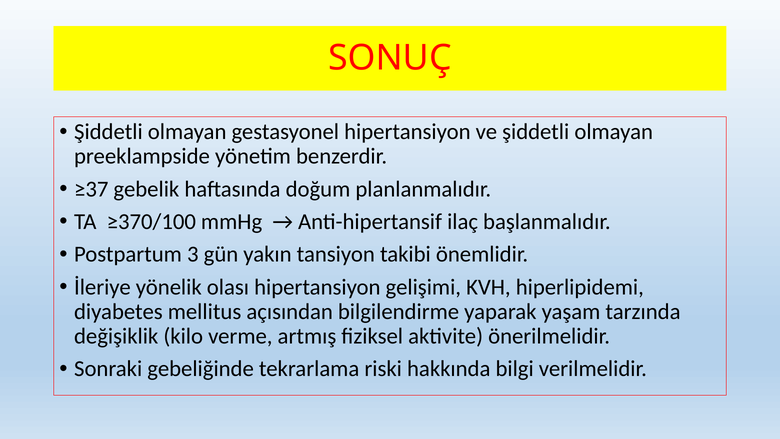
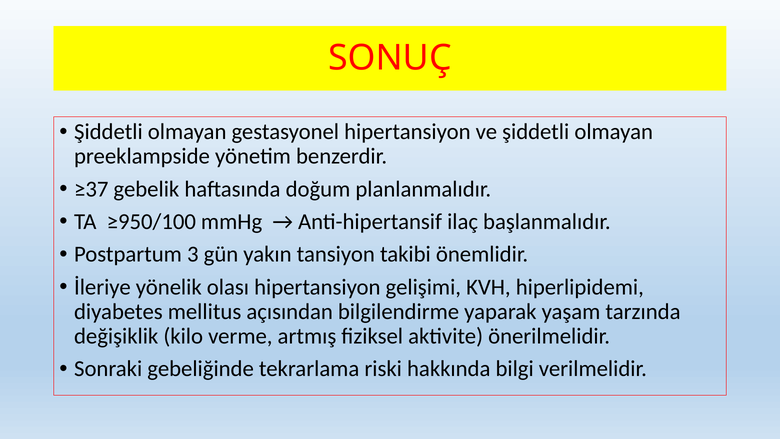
≥370/100: ≥370/100 -> ≥950/100 (151, 222)
